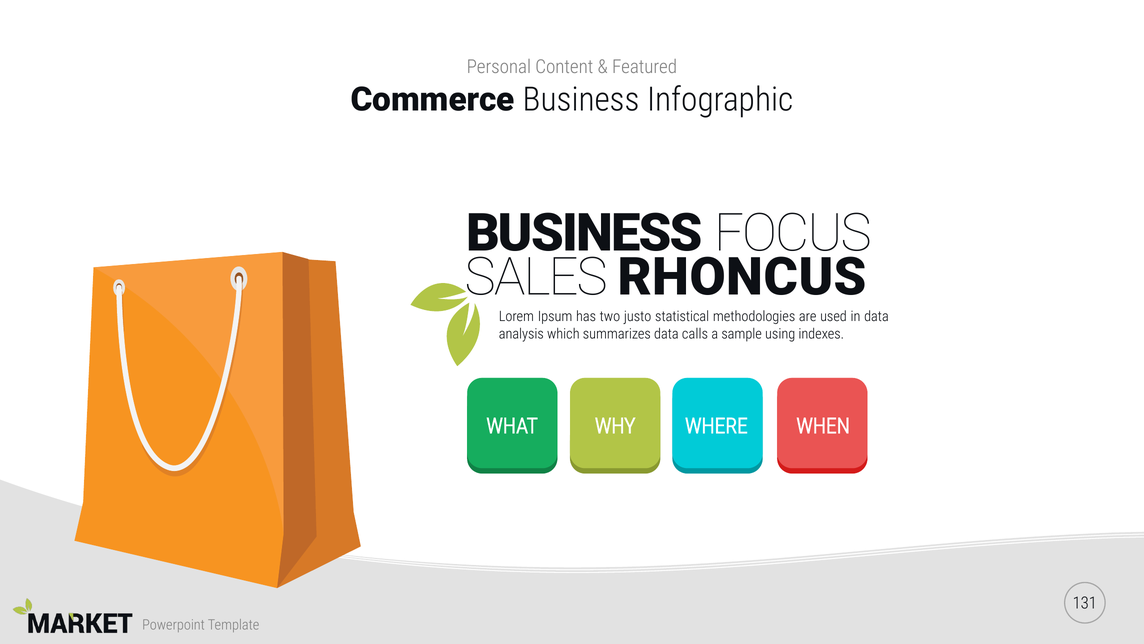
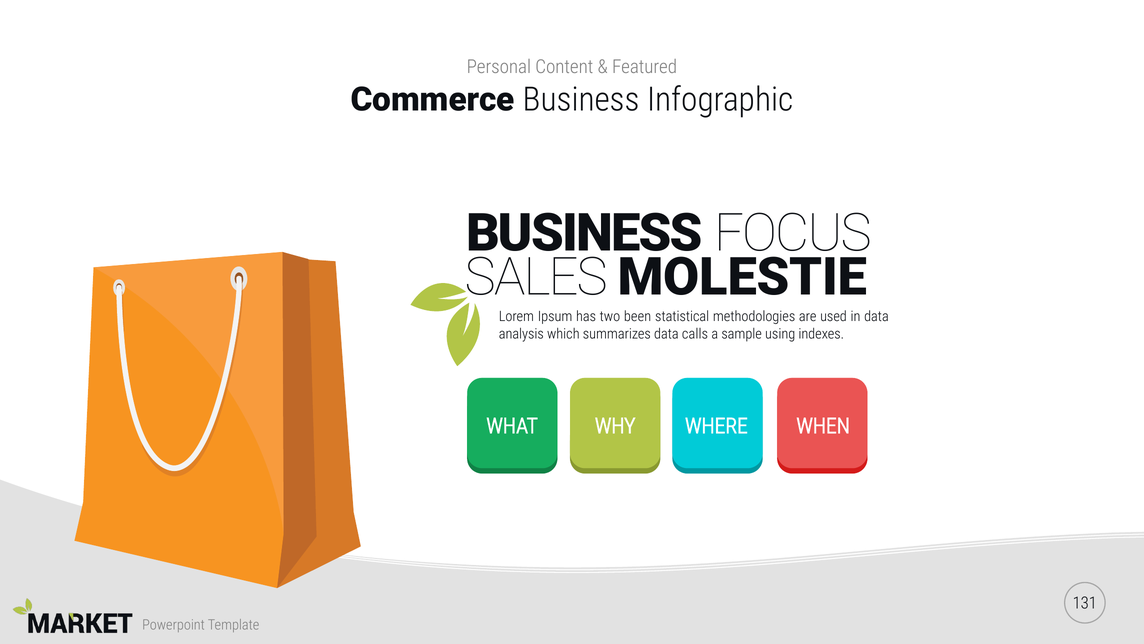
RHONCUS: RHONCUS -> MOLESTIE (742, 277)
justo: justo -> been (638, 317)
